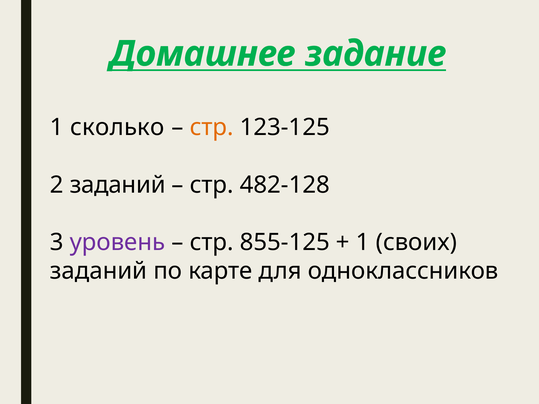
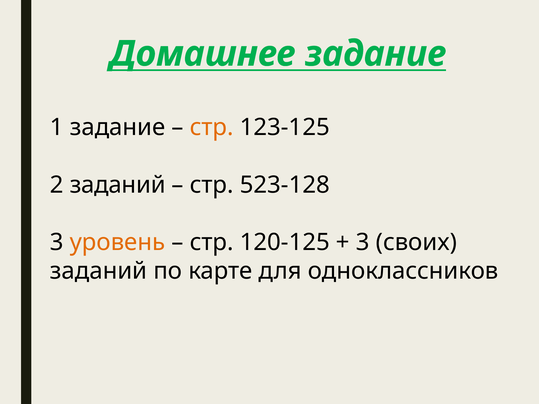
1 сколько: сколько -> задание (118, 127)
482-128: 482-128 -> 523-128 (285, 185)
уровень colour: purple -> orange (118, 242)
855-125: 855-125 -> 120-125 (285, 242)
1: 1 -> 3 (363, 242)
